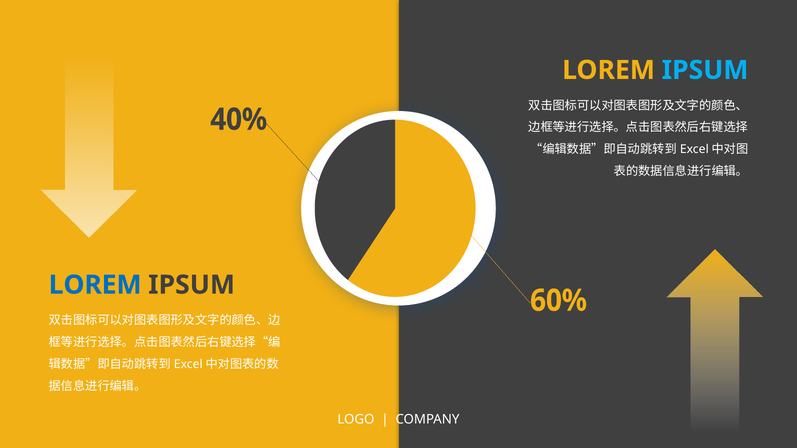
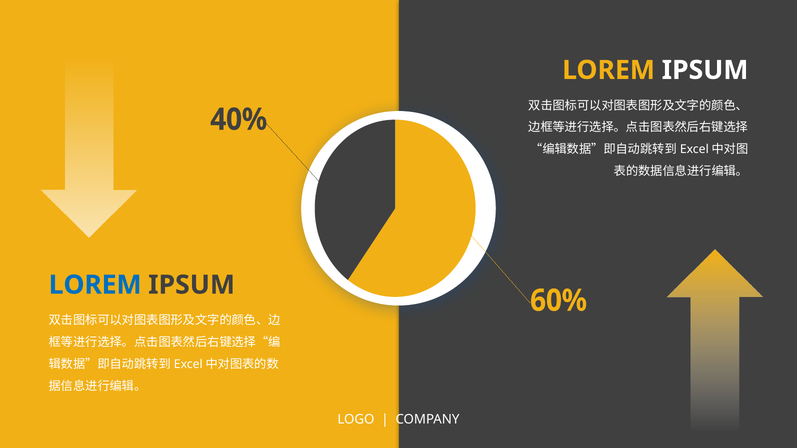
IPSUM colour: light blue -> white (705, 70)
